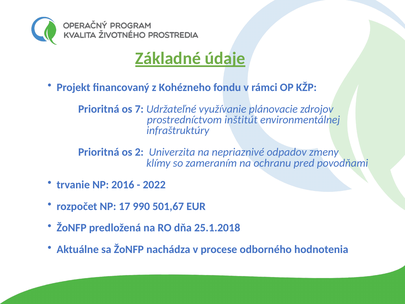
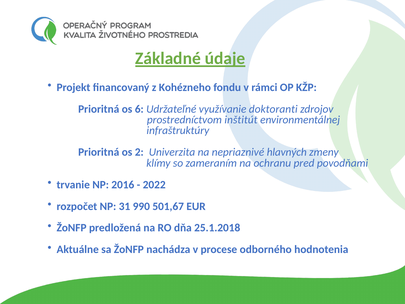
7: 7 -> 6 (139, 109)
plánovacie: plánovacie -> doktoranti (273, 109)
odpadov: odpadov -> hlavných (287, 152)
17: 17 -> 31 (125, 206)
